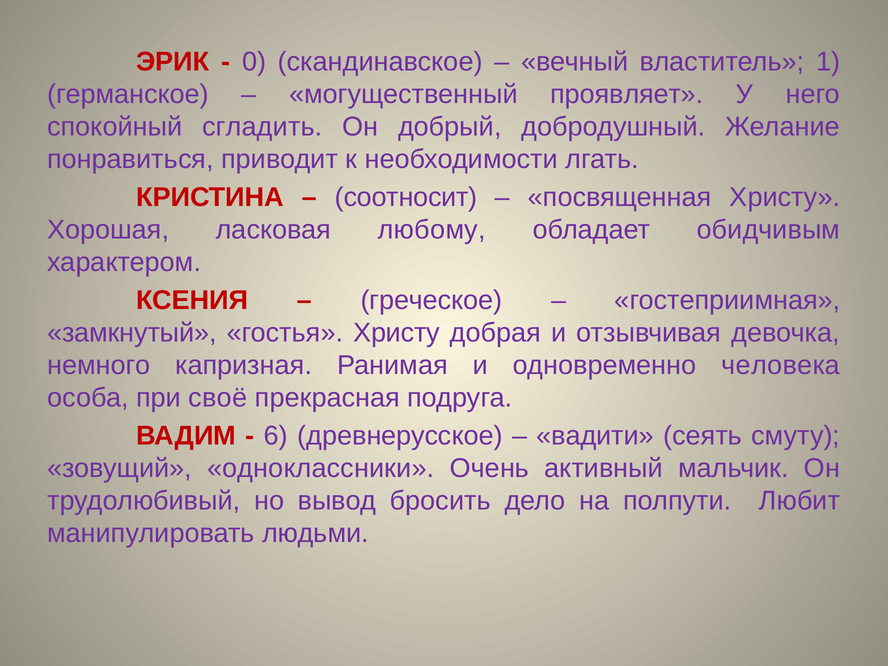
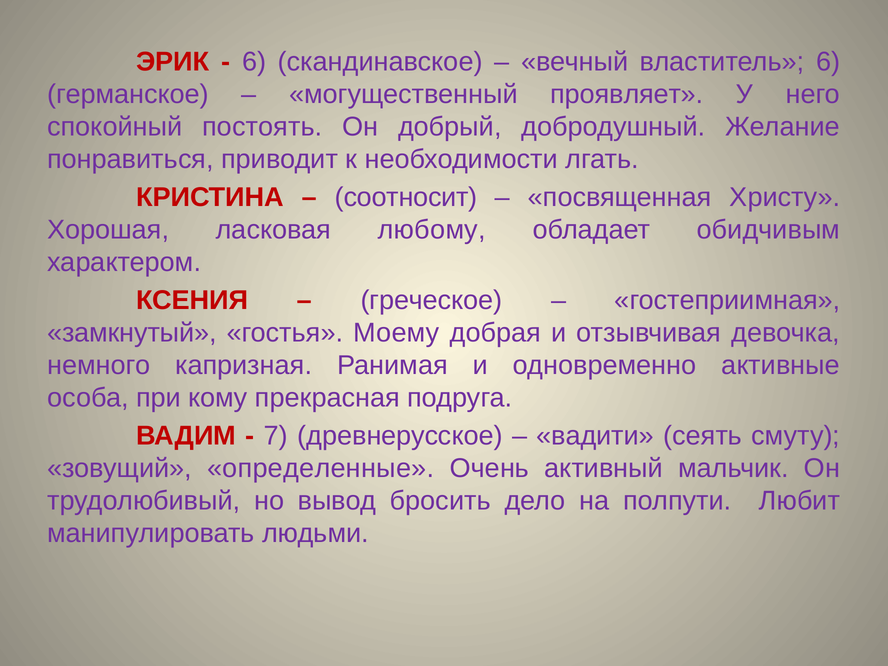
0: 0 -> 6 (254, 62)
властитель 1: 1 -> 6 (828, 62)
сгладить: сгладить -> постоять (262, 127)
гостья Христу: Христу -> Моему (396, 333)
человека: человека -> активные (781, 365)
своё: своё -> кому (218, 398)
6: 6 -> 7 (276, 436)
одноклассники: одноклассники -> определенные (321, 468)
